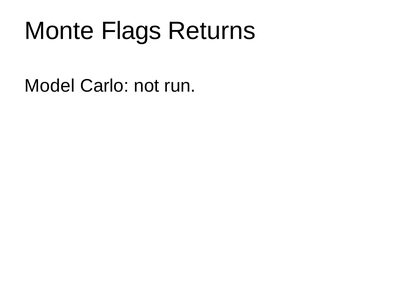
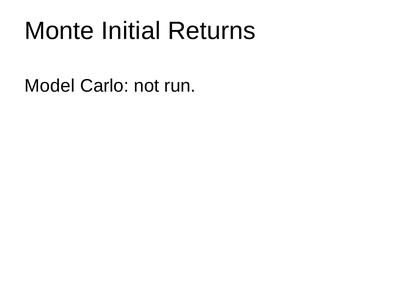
Flags: Flags -> Initial (131, 31)
